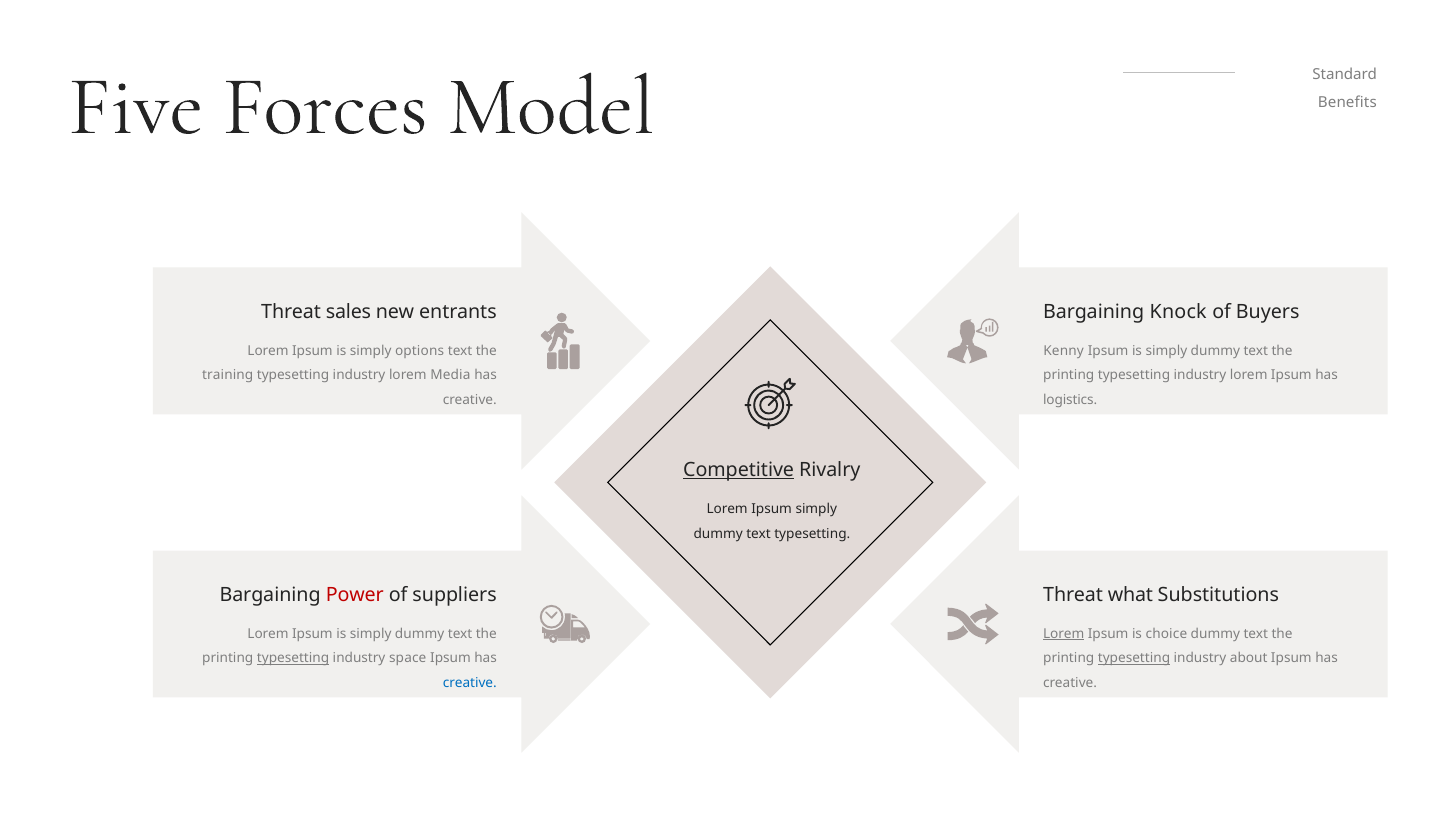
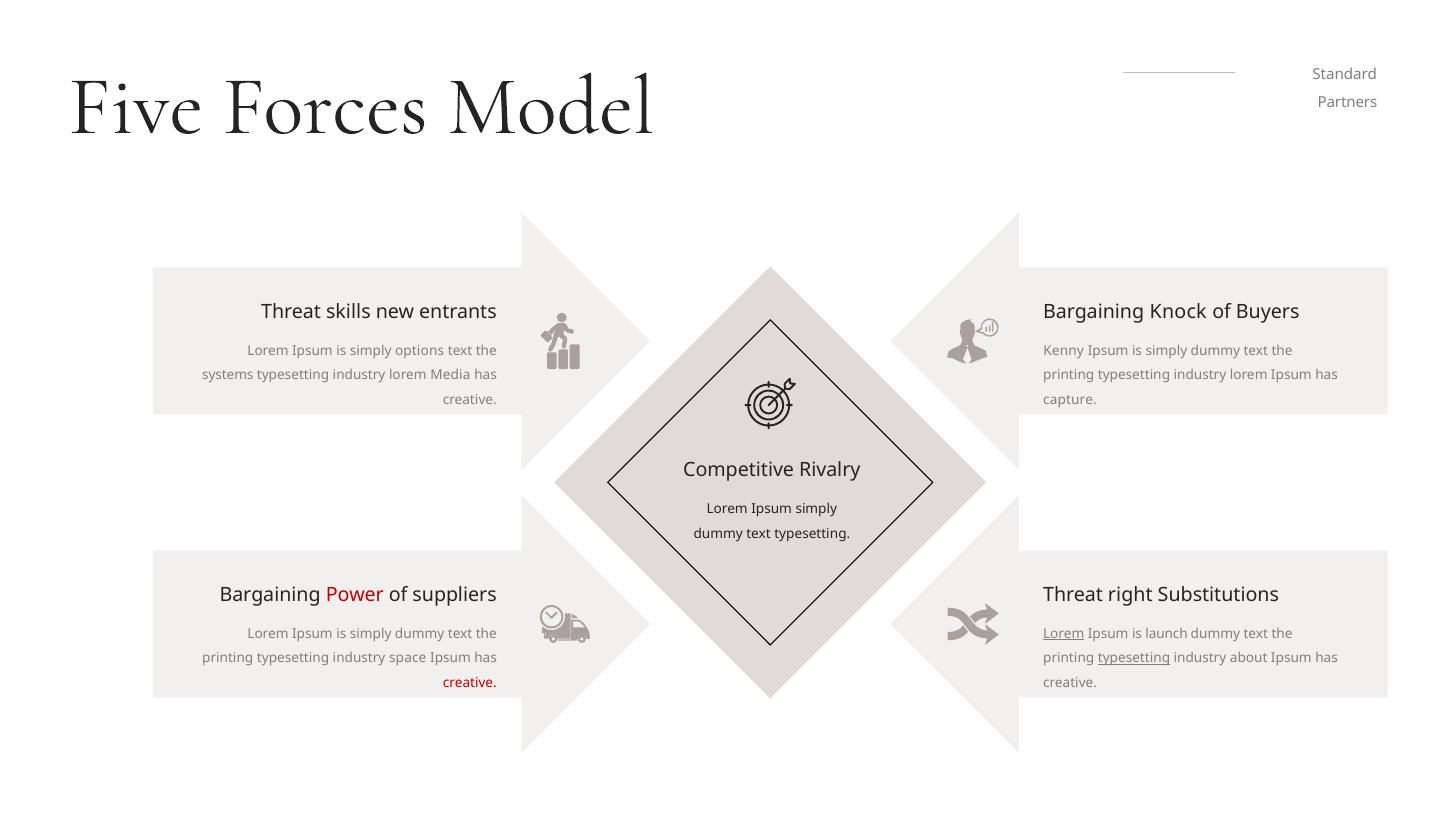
Benefits: Benefits -> Partners (1347, 102)
sales: sales -> skills (348, 312)
training: training -> systems (228, 375)
logistics: logistics -> capture (1070, 400)
Competitive underline: present -> none (739, 470)
what: what -> right (1130, 595)
choice: choice -> launch (1167, 634)
typesetting underline: present -> none (293, 658)
creative colour: blue -> red (470, 683)
